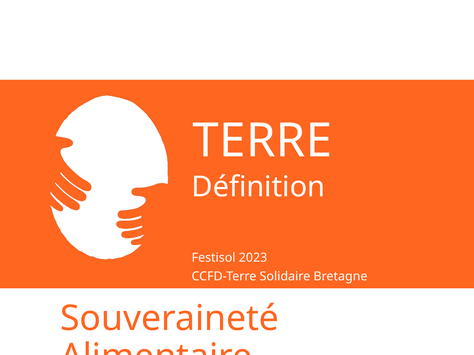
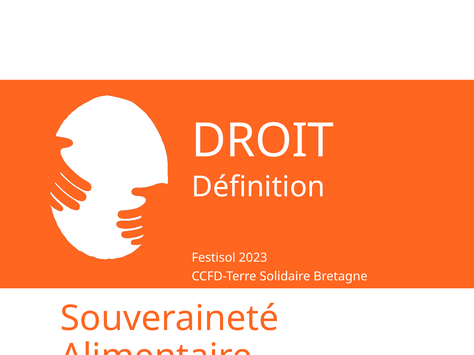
TERRE: TERRE -> DROIT (263, 141)
